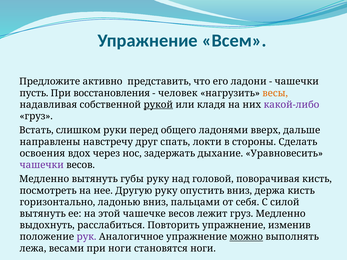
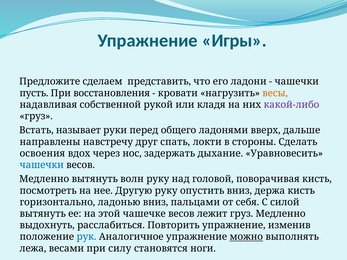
Всем: Всем -> Игры (234, 41)
активно: активно -> сделаем (103, 82)
человек: человек -> кровати (178, 93)
рукой underline: present -> none (158, 105)
слишком: слишком -> называет (78, 130)
чашечки colour: purple -> blue (42, 165)
губы: губы -> волн (132, 179)
рук colour: purple -> blue (86, 237)
при ноги: ноги -> силу (120, 249)
